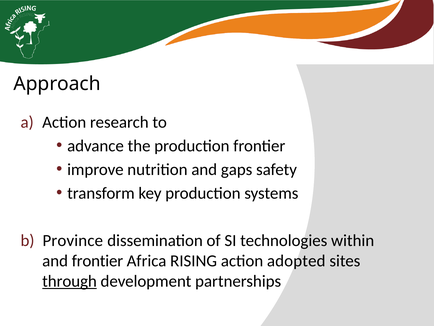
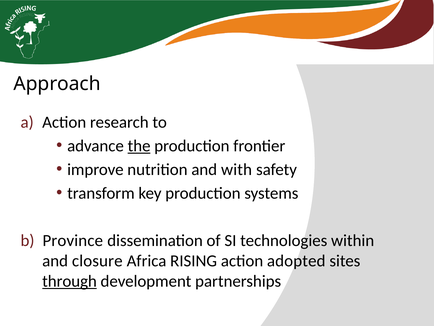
the underline: none -> present (139, 146)
gaps: gaps -> with (237, 169)
and frontier: frontier -> closure (97, 260)
